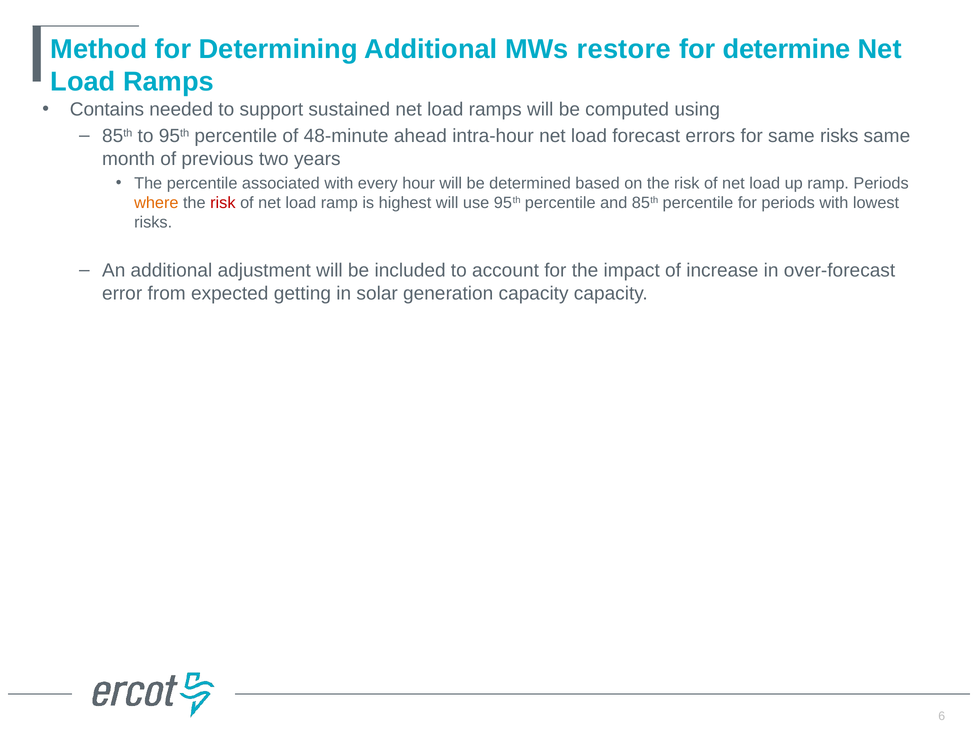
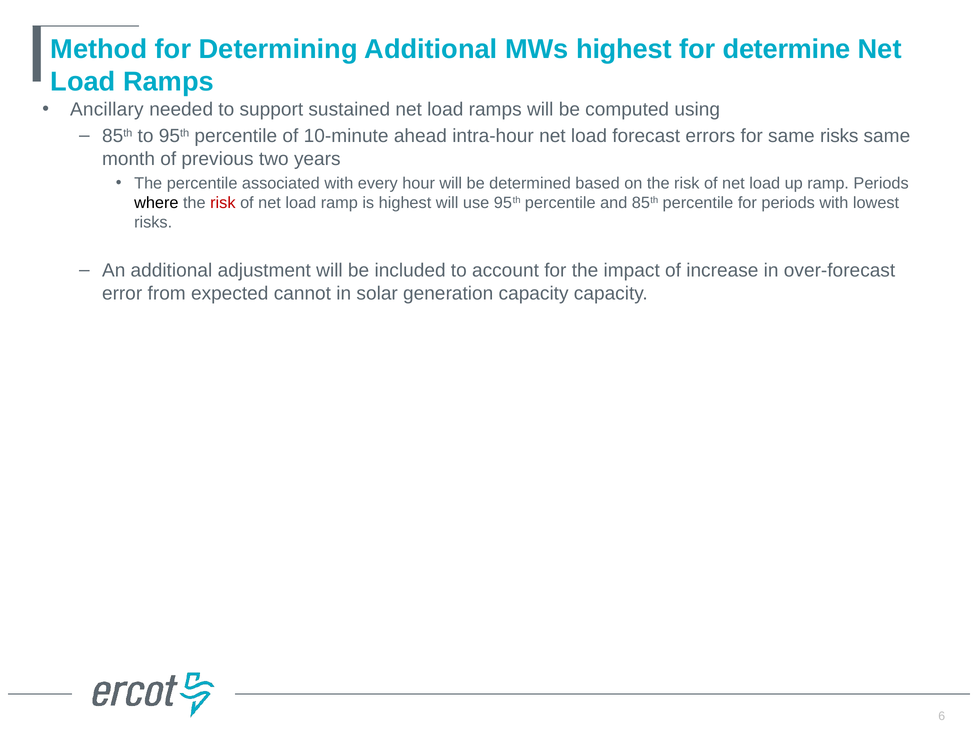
MWs restore: restore -> highest (624, 49)
Contains: Contains -> Ancillary (107, 109)
48-minute: 48-minute -> 10-minute (346, 136)
where colour: orange -> black (156, 203)
getting: getting -> cannot (302, 293)
